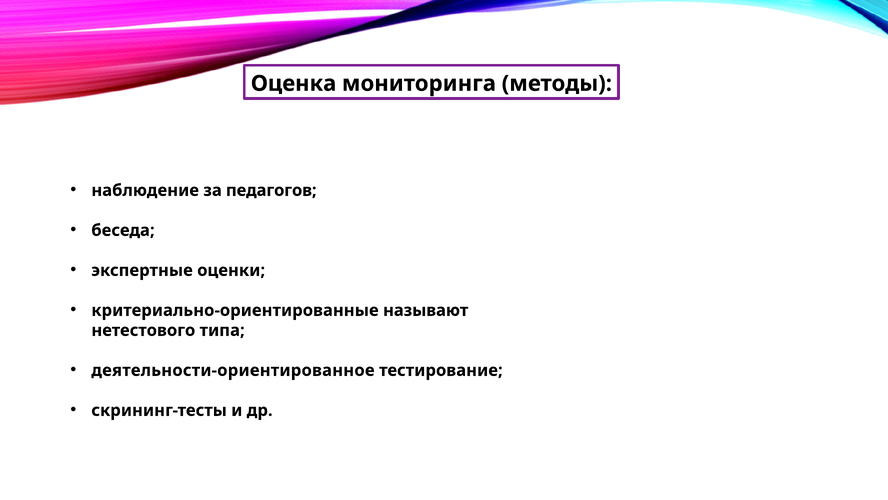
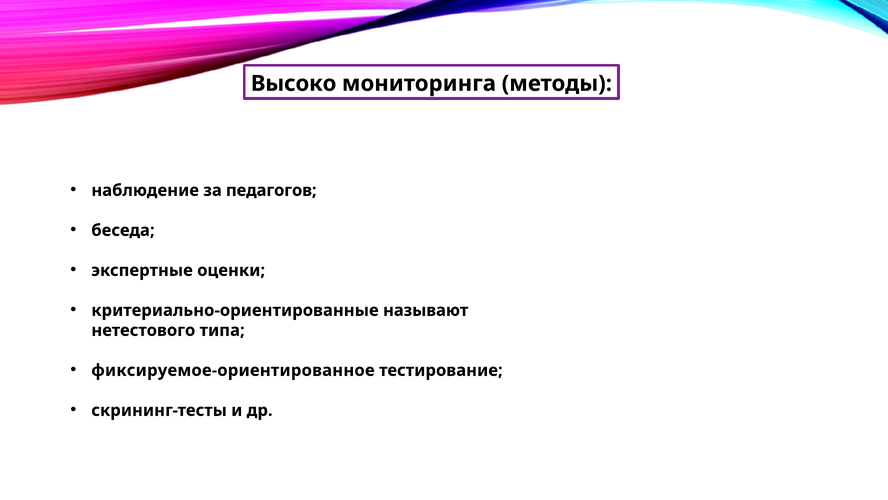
Оценка: Оценка -> Высоко (294, 83)
деятельности-ориентированное: деятельности-ориентированное -> фиксируемое-ориентированное (233, 370)
